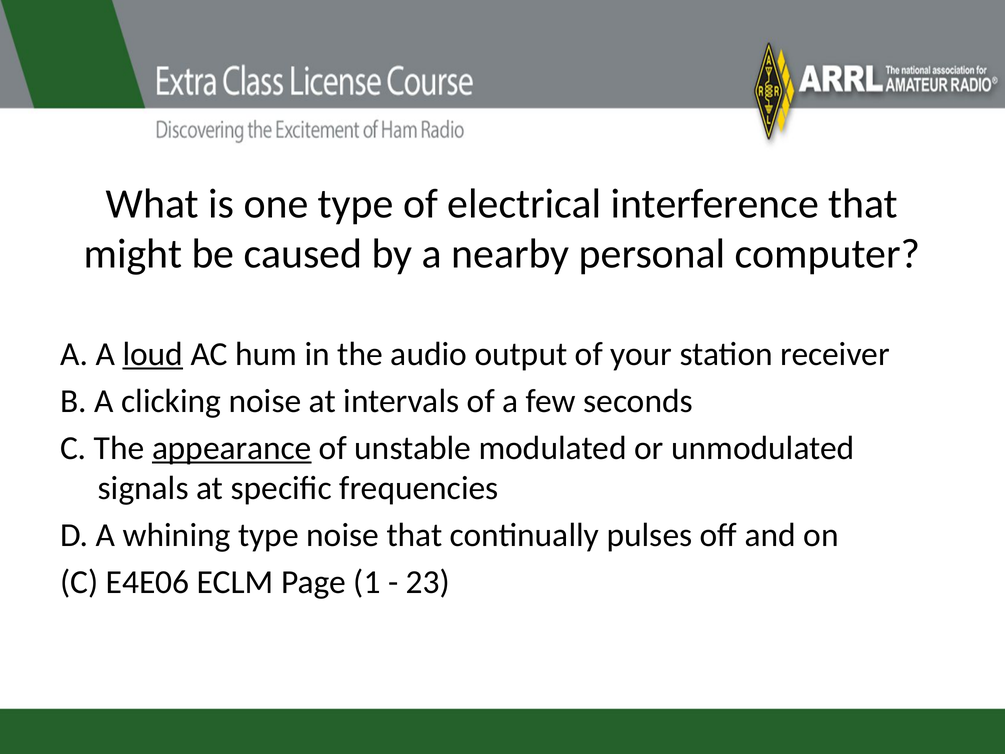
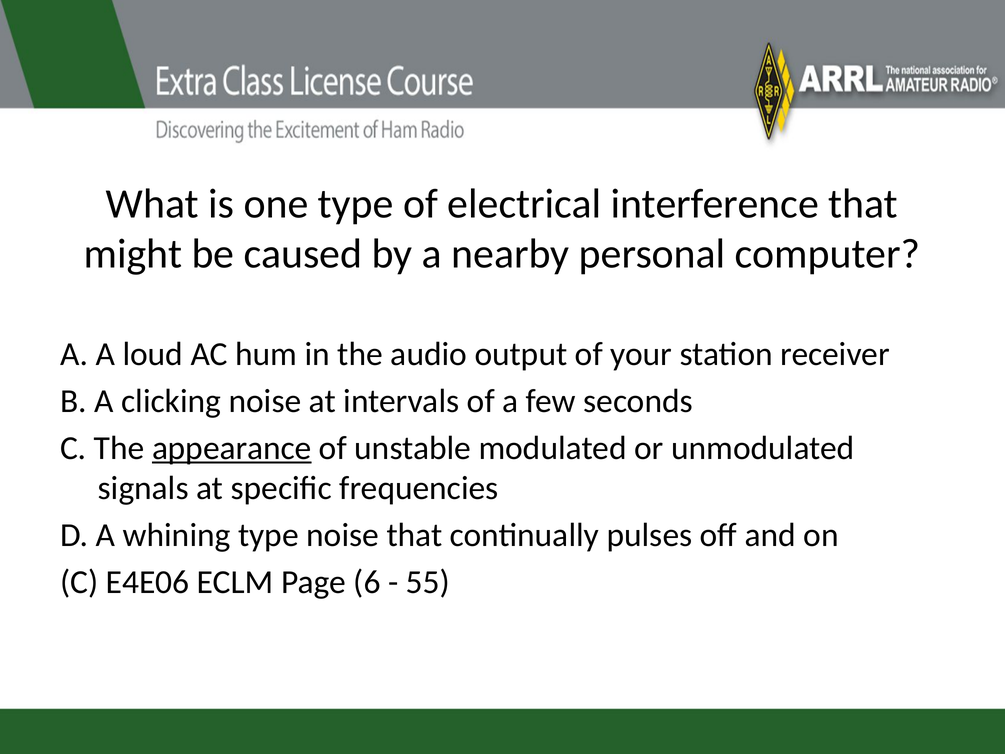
loud underline: present -> none (153, 354)
1: 1 -> 6 (367, 582)
23: 23 -> 55 (428, 582)
